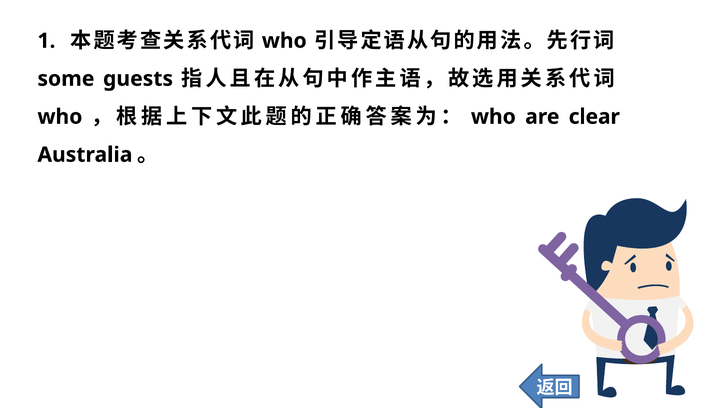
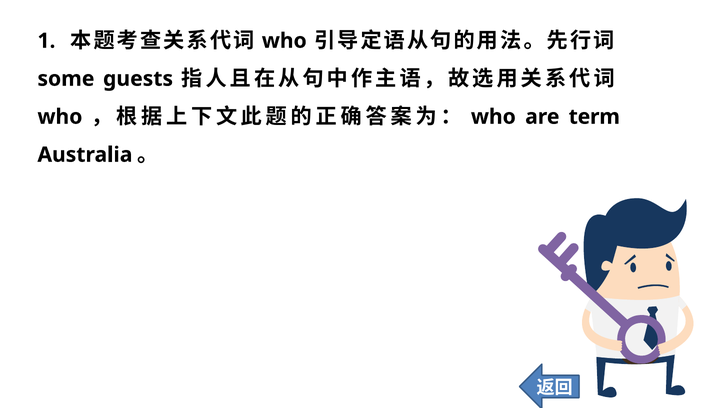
clear: clear -> term (594, 117)
